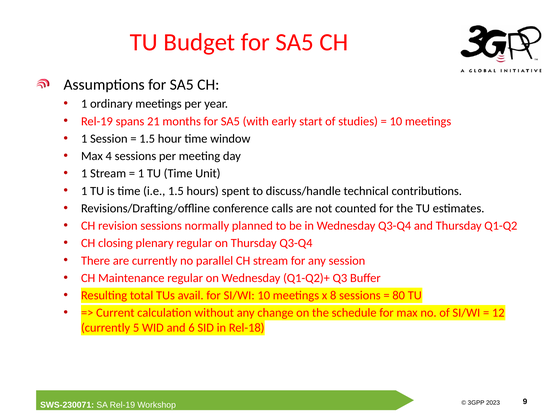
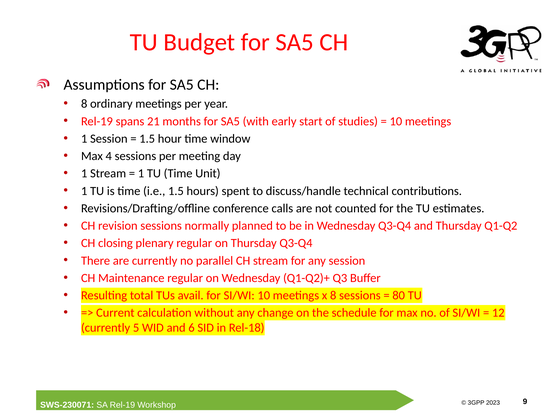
1: 1 -> 8 (84, 104)
